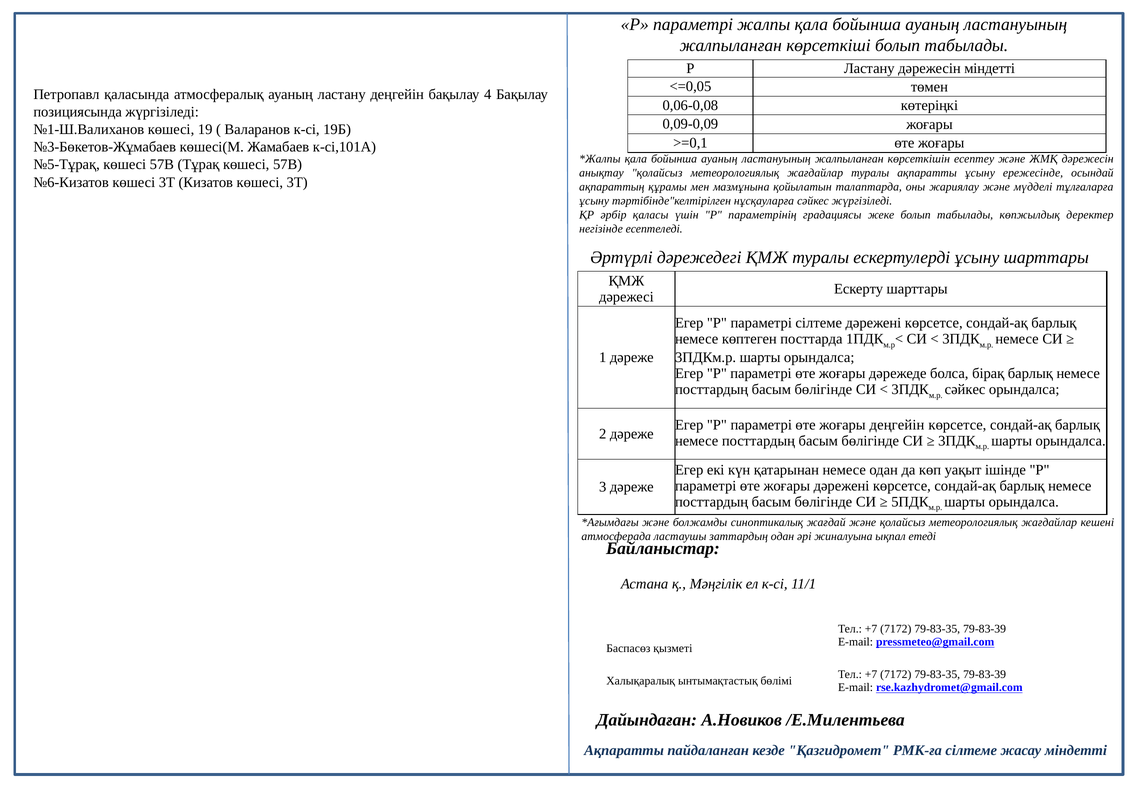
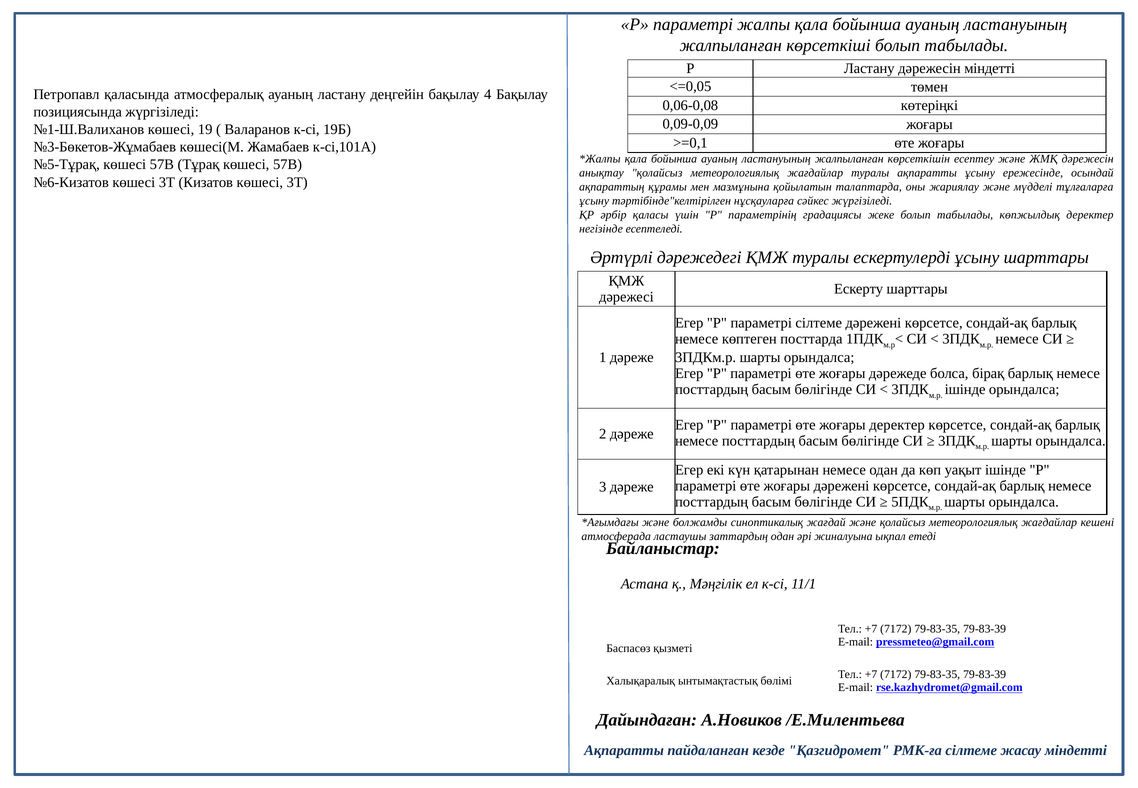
сәйкес: сәйкес -> ішінде (965, 390)
жоғары деңгейін: деңгейін -> деректер (897, 425)
